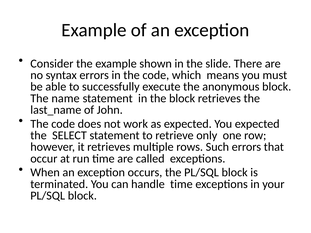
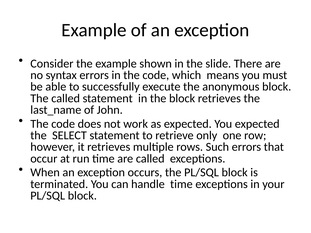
The name: name -> called (66, 98)
